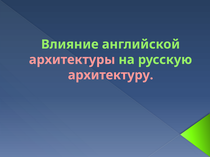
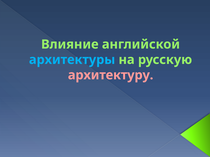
архитектуры colour: pink -> light blue (72, 60)
